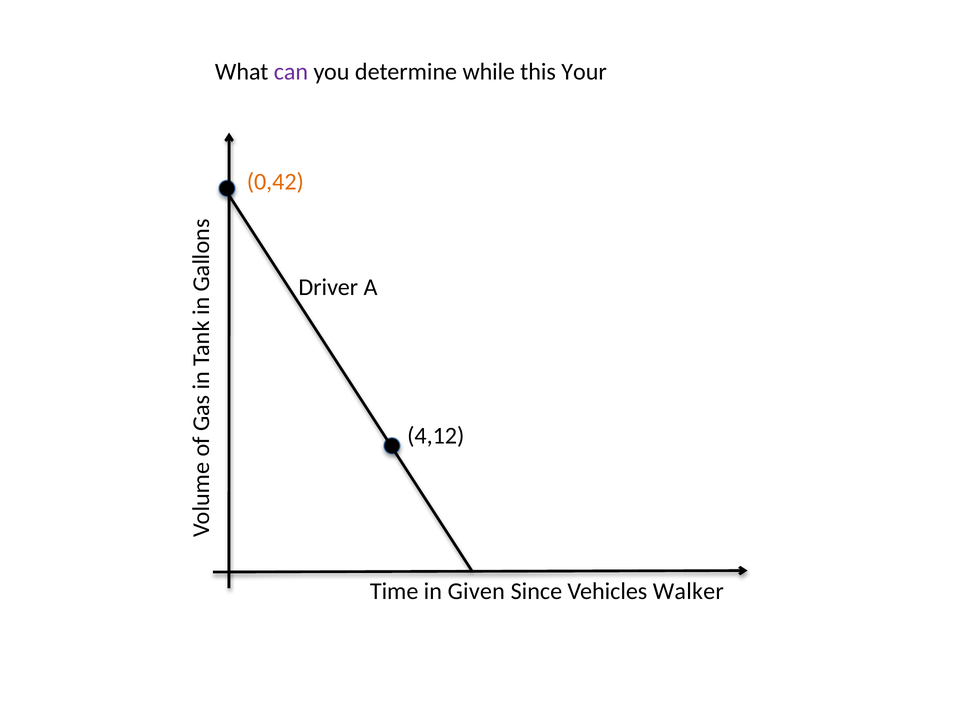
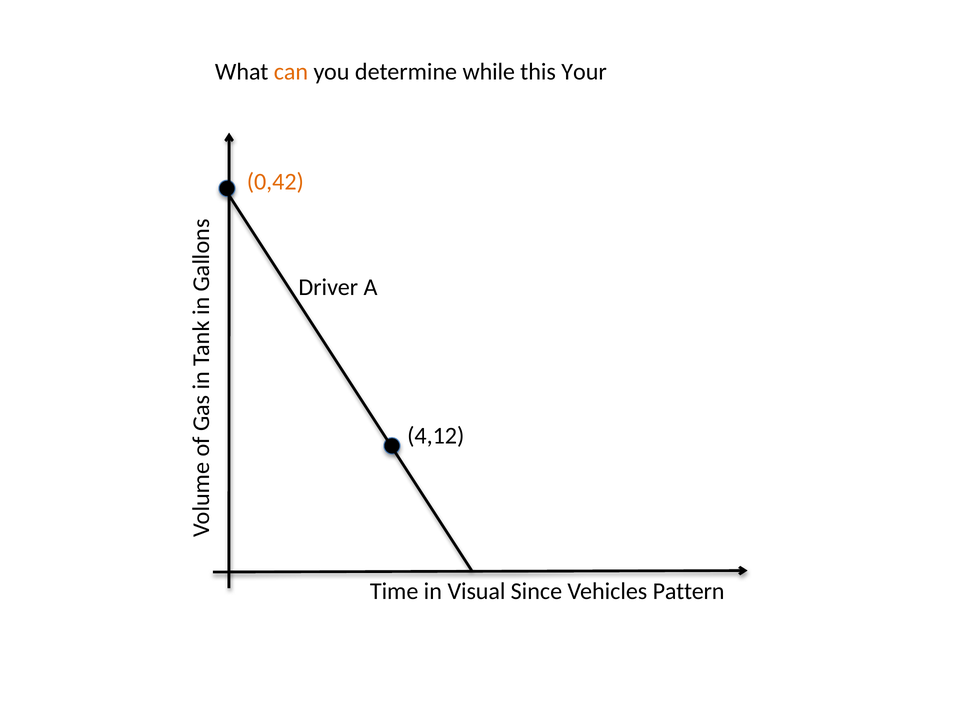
can colour: purple -> orange (291, 72)
Given: Given -> Visual (476, 591)
Walker: Walker -> Pattern (689, 591)
